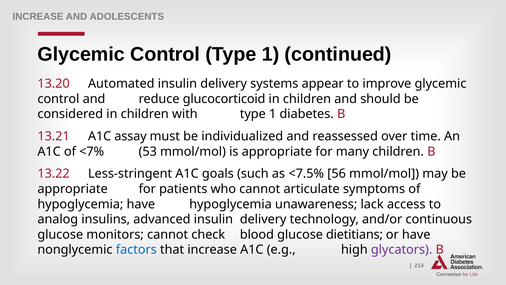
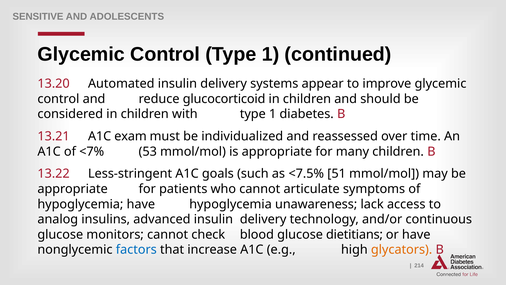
INCREASE: INCREASE -> SENSITIVE (38, 17)
assay: assay -> exam (131, 136)
56: 56 -> 51 (337, 174)
glycators colour: purple -> orange (402, 249)
